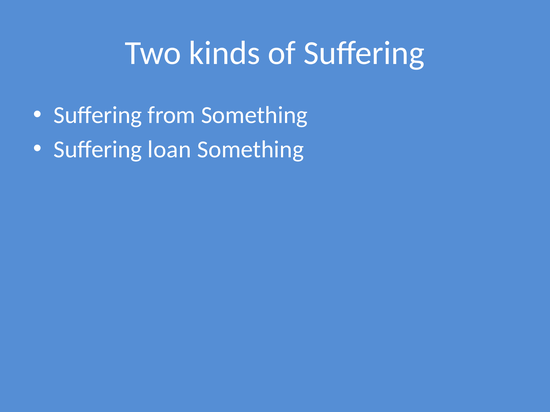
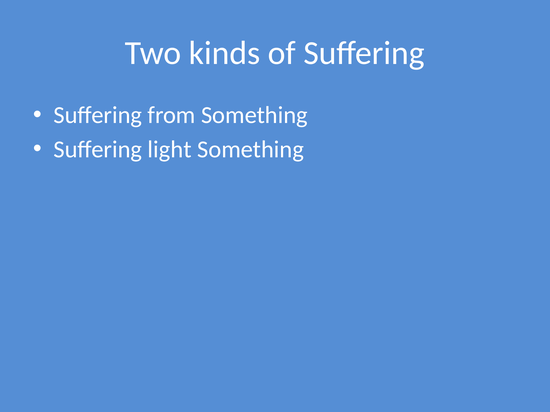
loan: loan -> light (170, 150)
